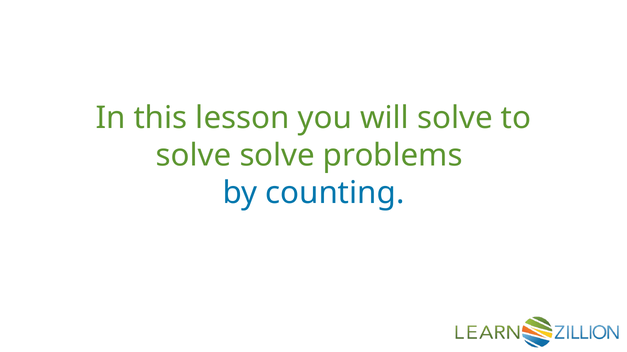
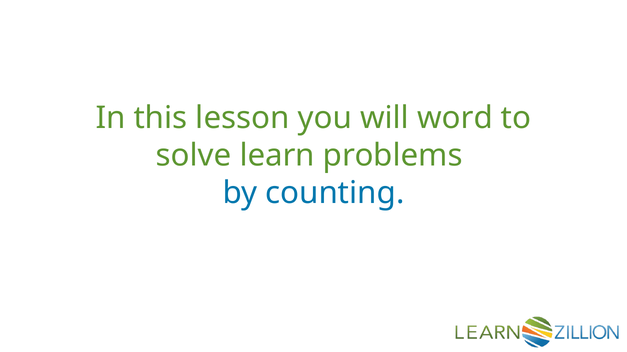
will solve: solve -> word (455, 118)
solve solve: solve -> learn (277, 156)
